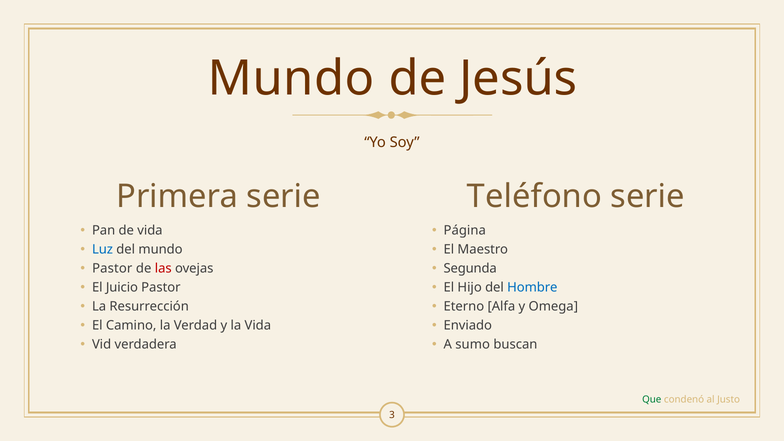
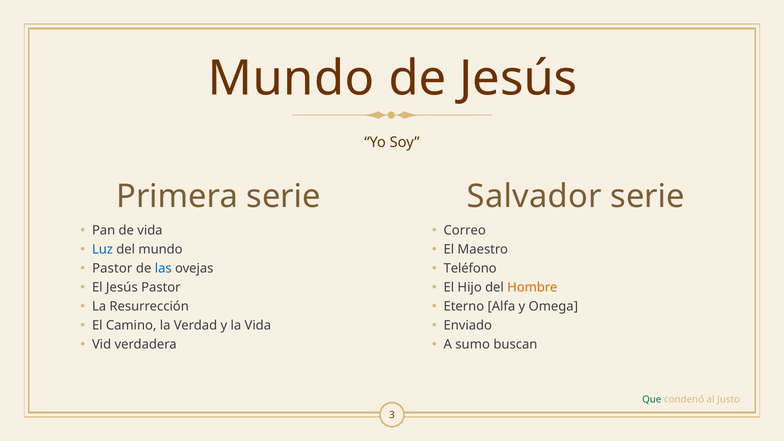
Teléfono: Teléfono -> Salvador (534, 196)
Página: Página -> Correo (465, 230)
las colour: red -> blue (163, 268)
Segunda: Segunda -> Teléfono (470, 268)
El Juicio: Juicio -> Jesús (122, 287)
Hombre colour: blue -> orange (532, 287)
